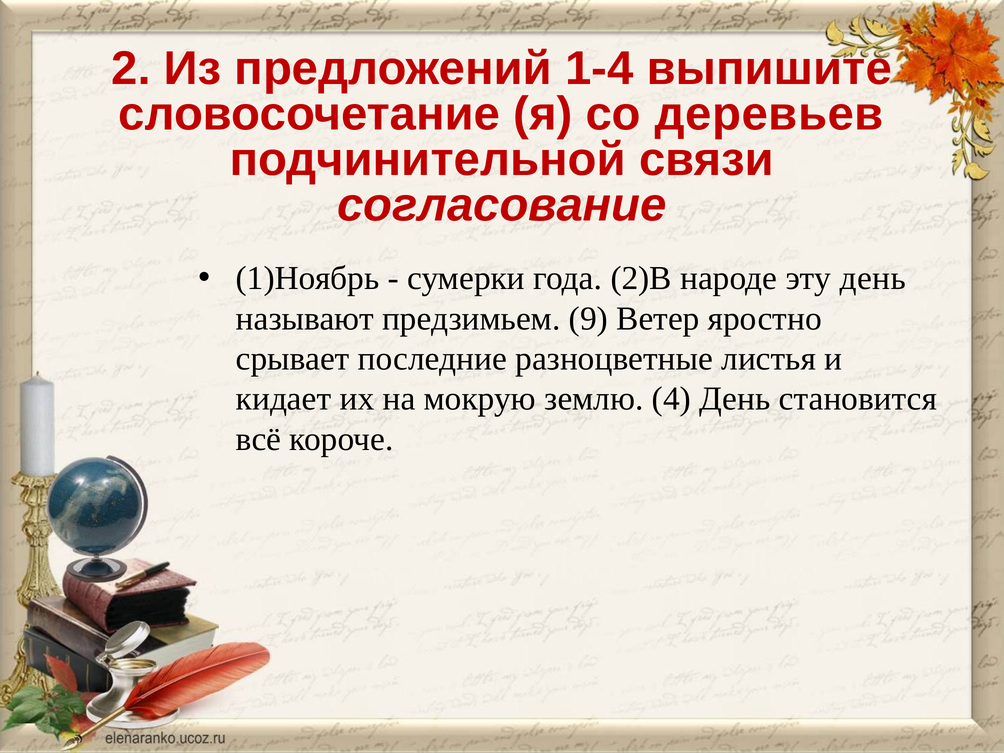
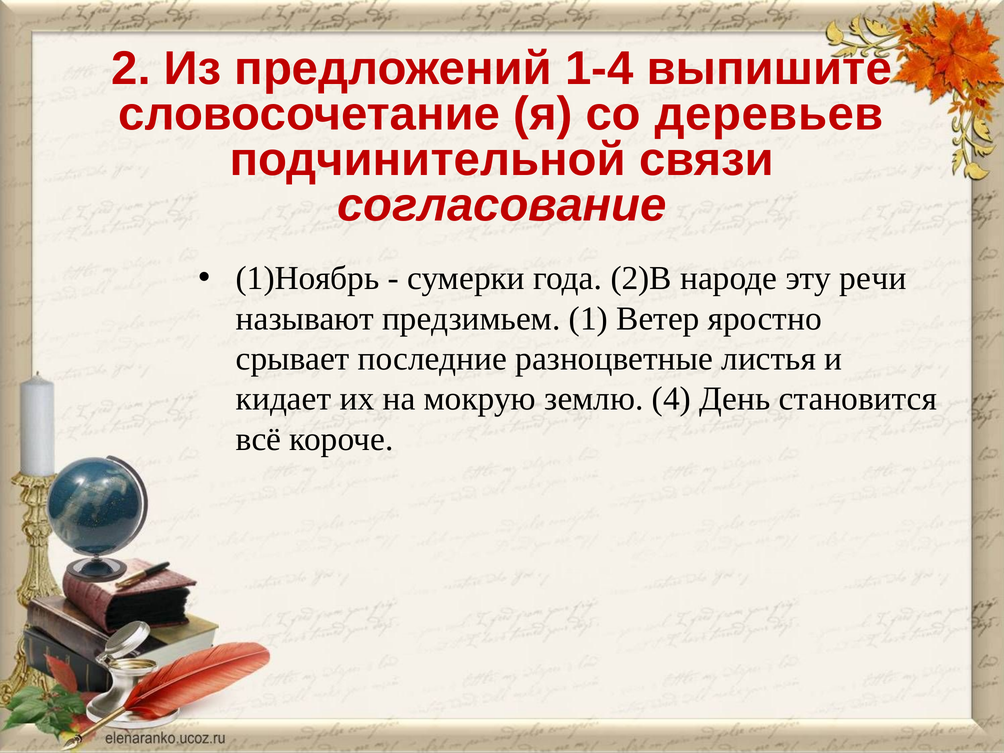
эту день: день -> речи (873, 278)
9: 9 -> 1 (588, 319)
